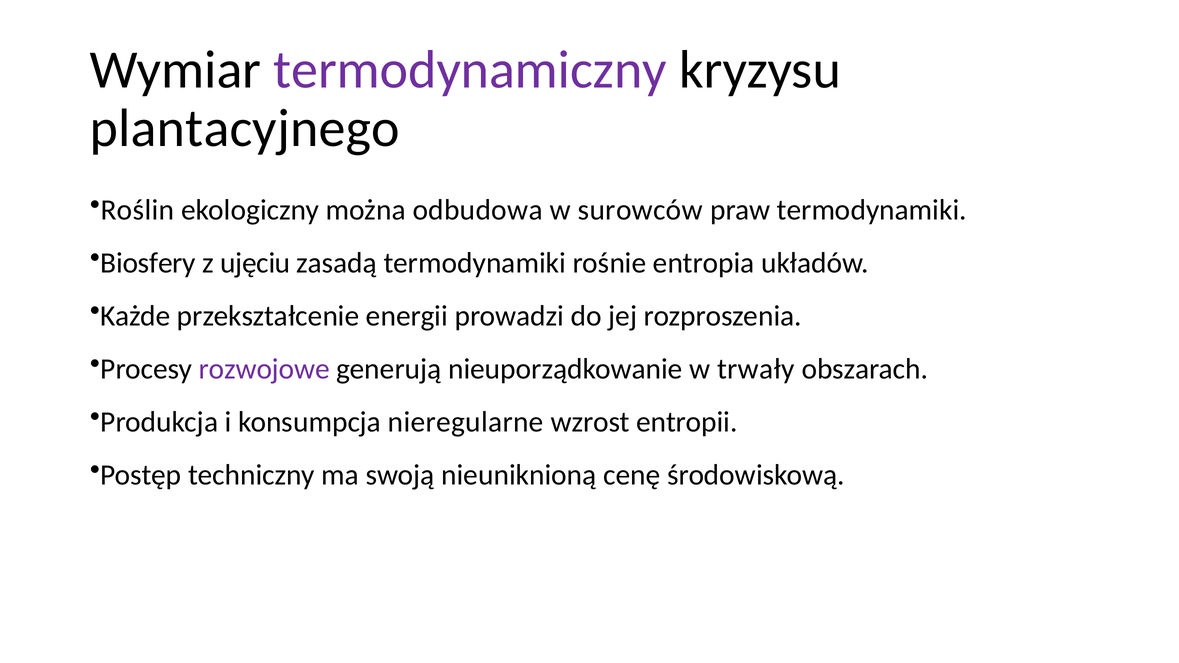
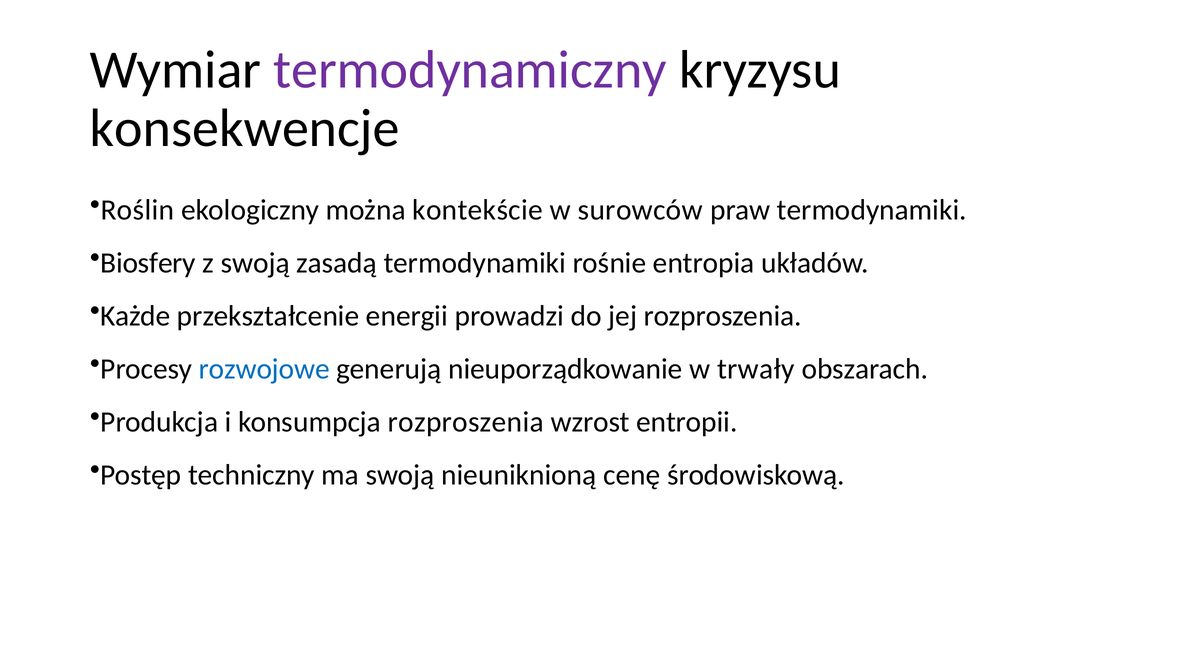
plantacyjnego: plantacyjnego -> konsekwencje (245, 128)
odbudowa: odbudowa -> kontekście (478, 210)
z ujęciu: ujęciu -> swoją (255, 263)
rozwojowe colour: purple -> blue (264, 369)
konsumpcja nieregularne: nieregularne -> rozproszenia (466, 422)
